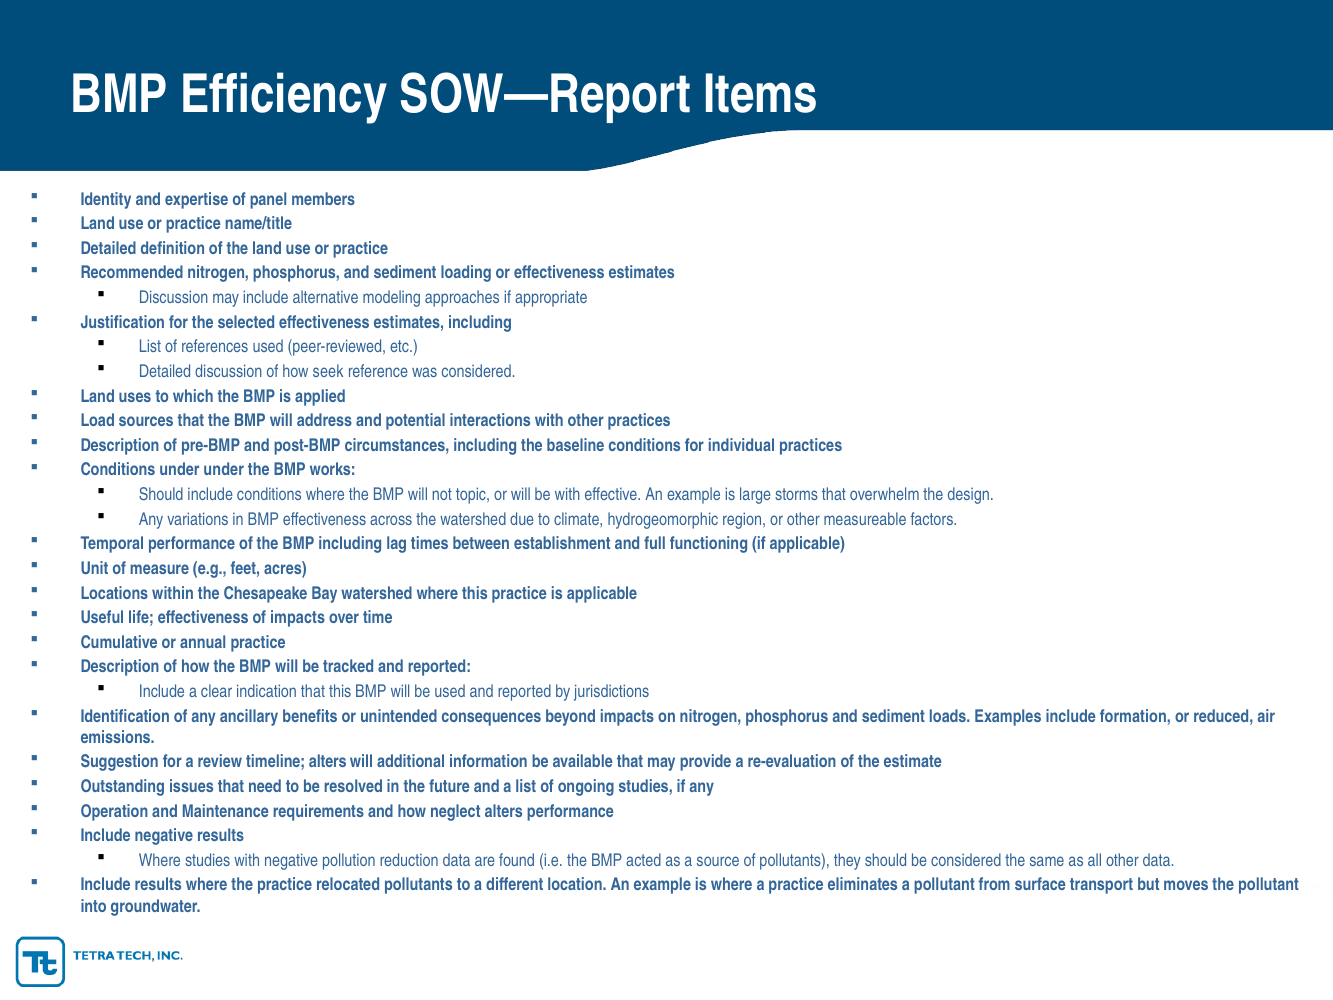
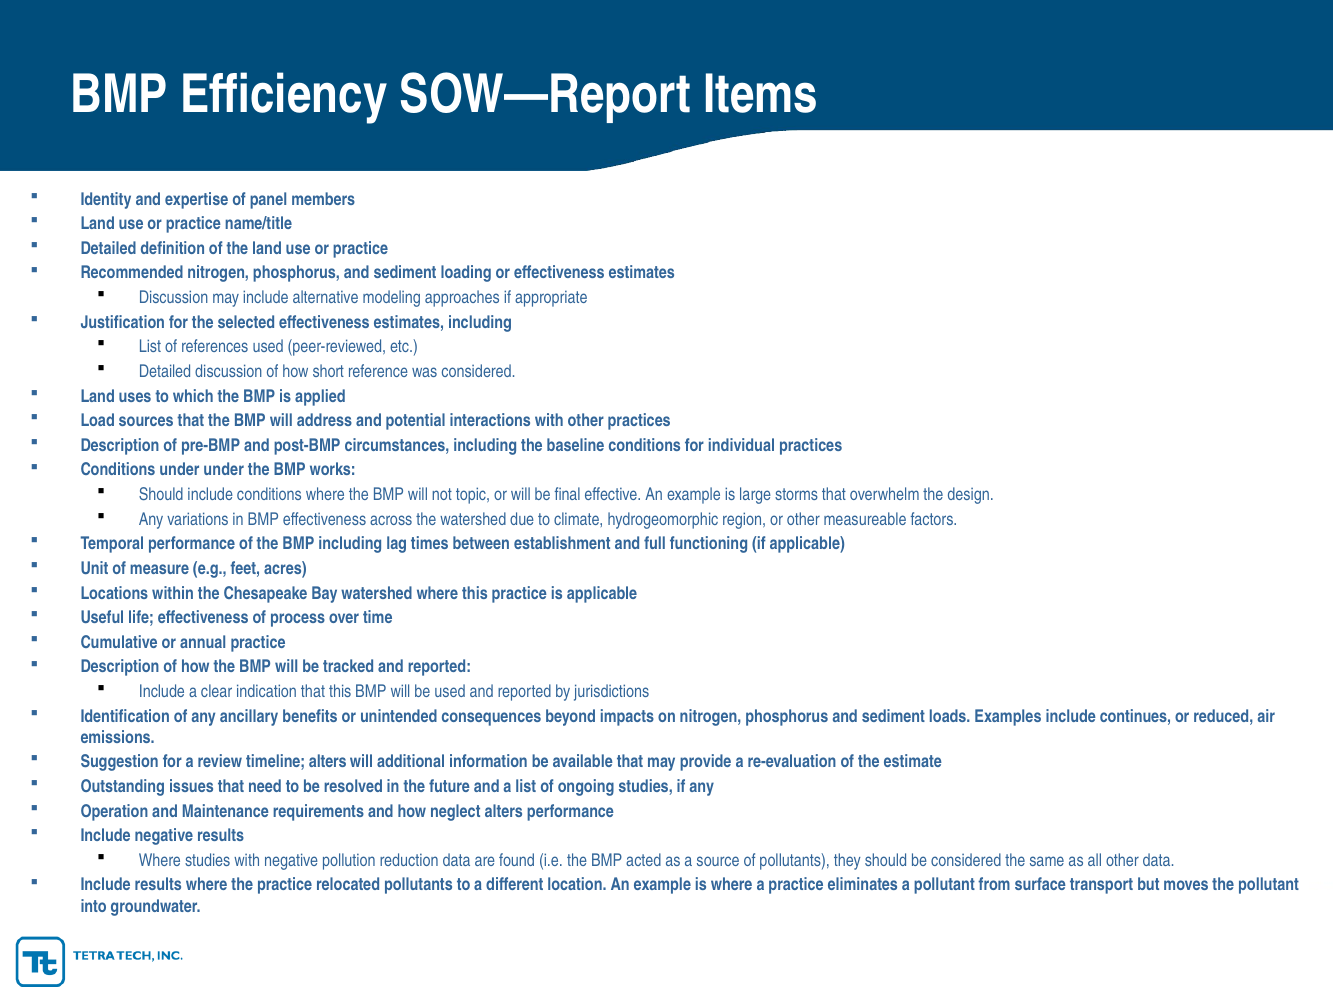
seek: seek -> short (328, 372)
be with: with -> final (568, 495)
of impacts: impacts -> process (298, 618)
formation: formation -> continues (1135, 716)
